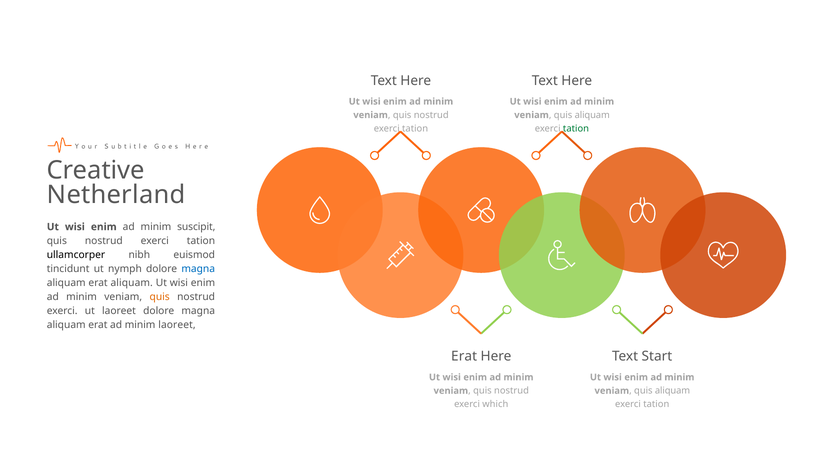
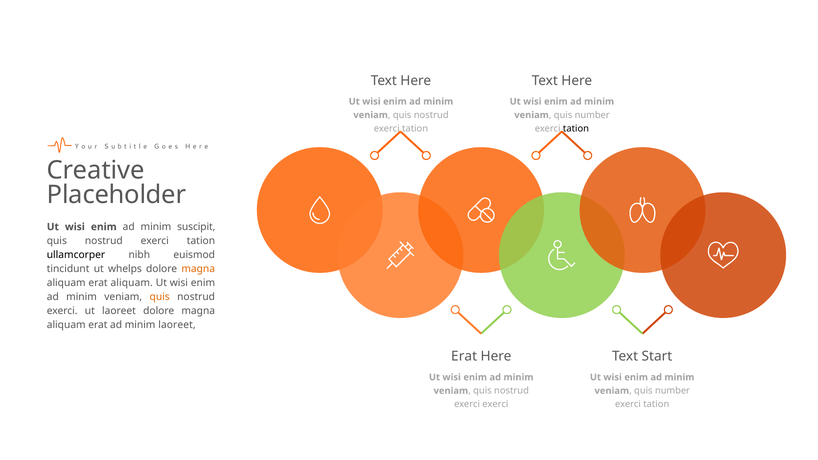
aliquam: aliquam -> number (592, 115)
tation colour: green -> black (576, 129)
Netherland: Netherland -> Placeholder (116, 195)
nymph: nymph -> whelps (125, 269)
magna colour: blue -> orange (198, 269)
aliquam: aliquam -> number (672, 391)
exerci which: which -> exerci (495, 404)
